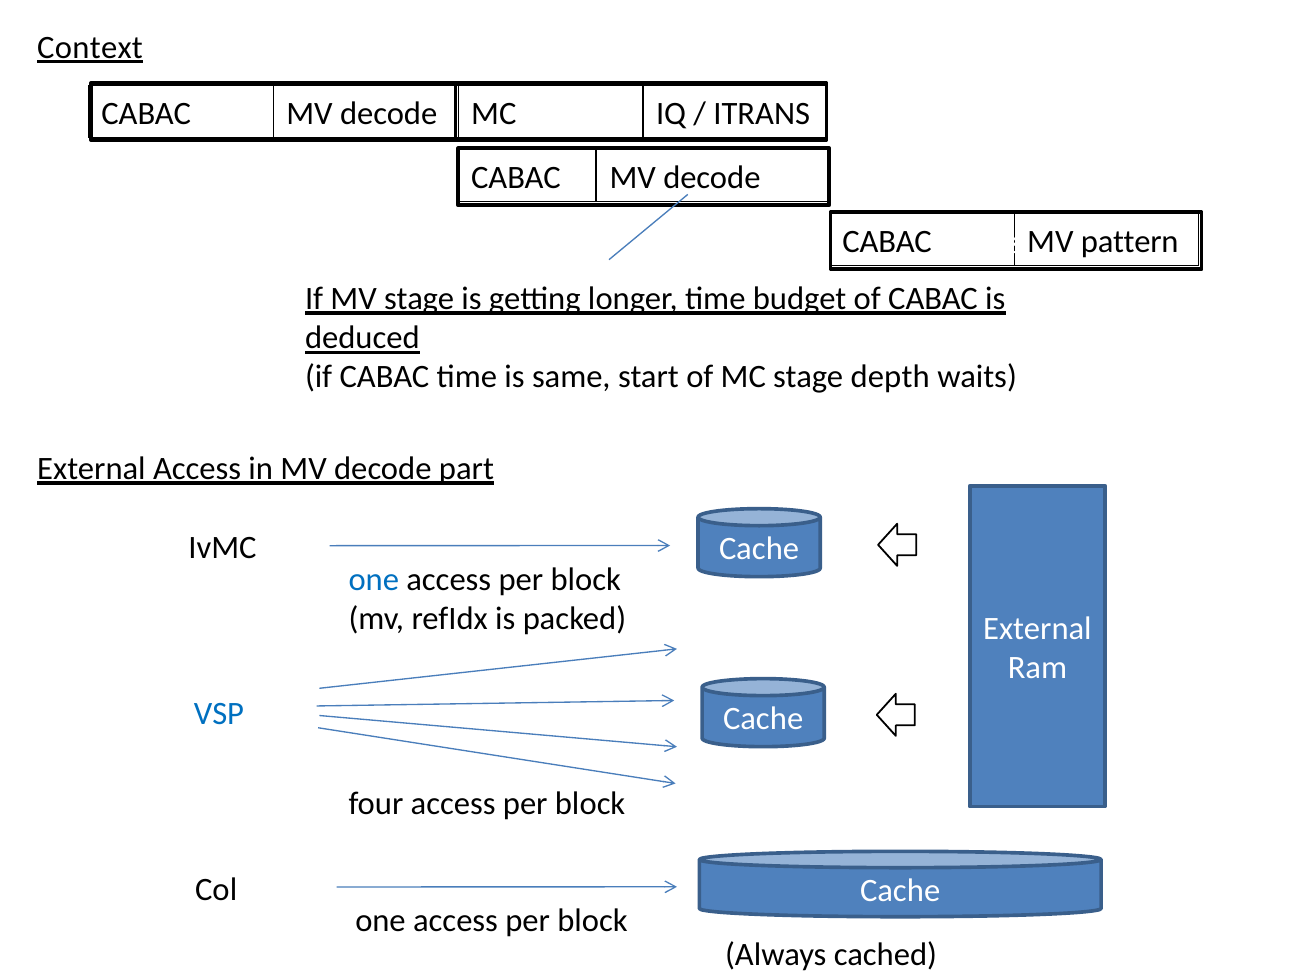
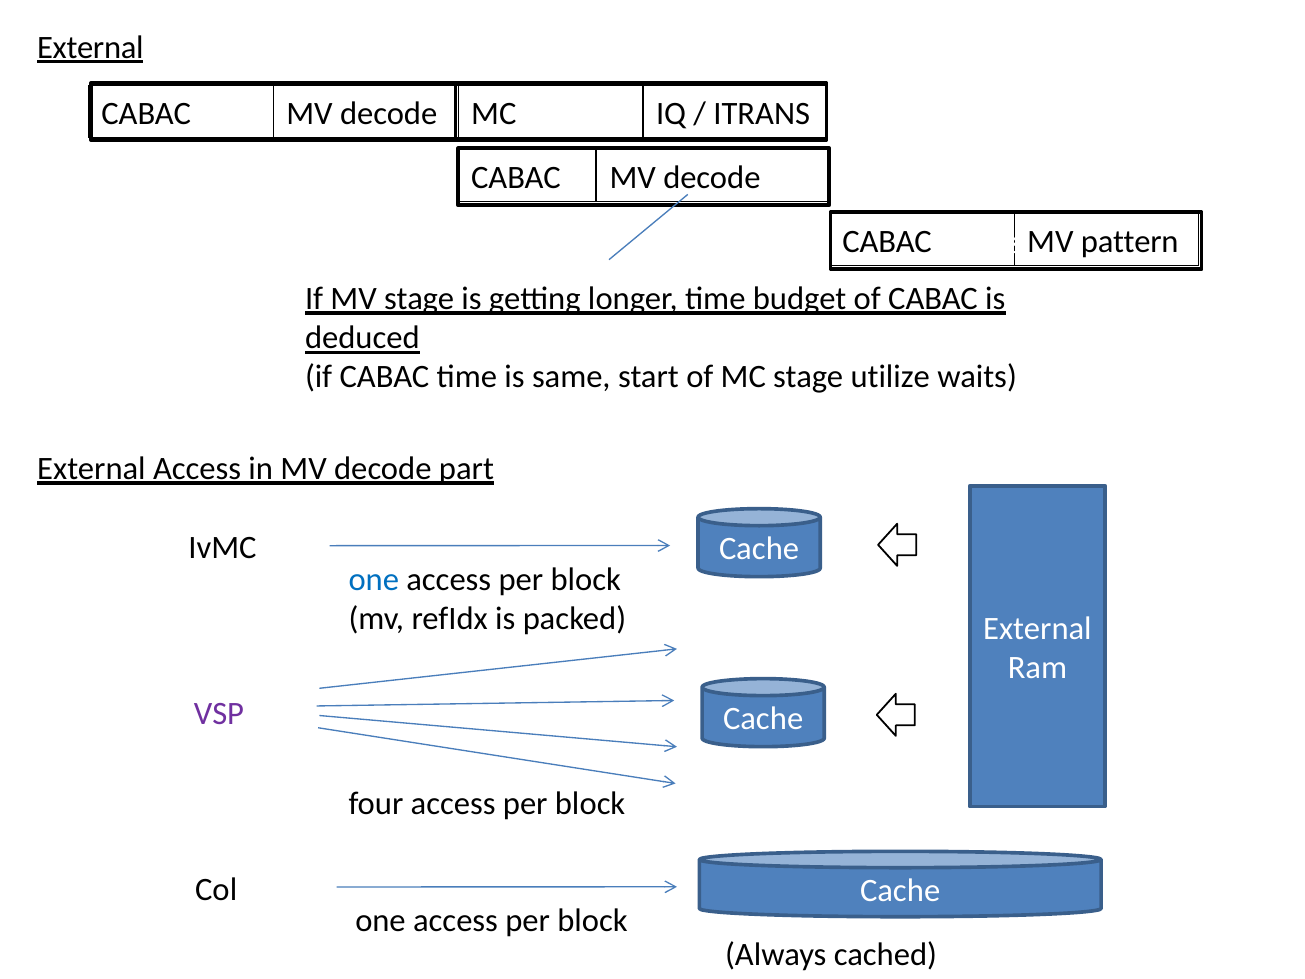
Context: Context -> External (90, 47)
depth: depth -> utilize (890, 377)
VSP colour: blue -> purple (219, 714)
